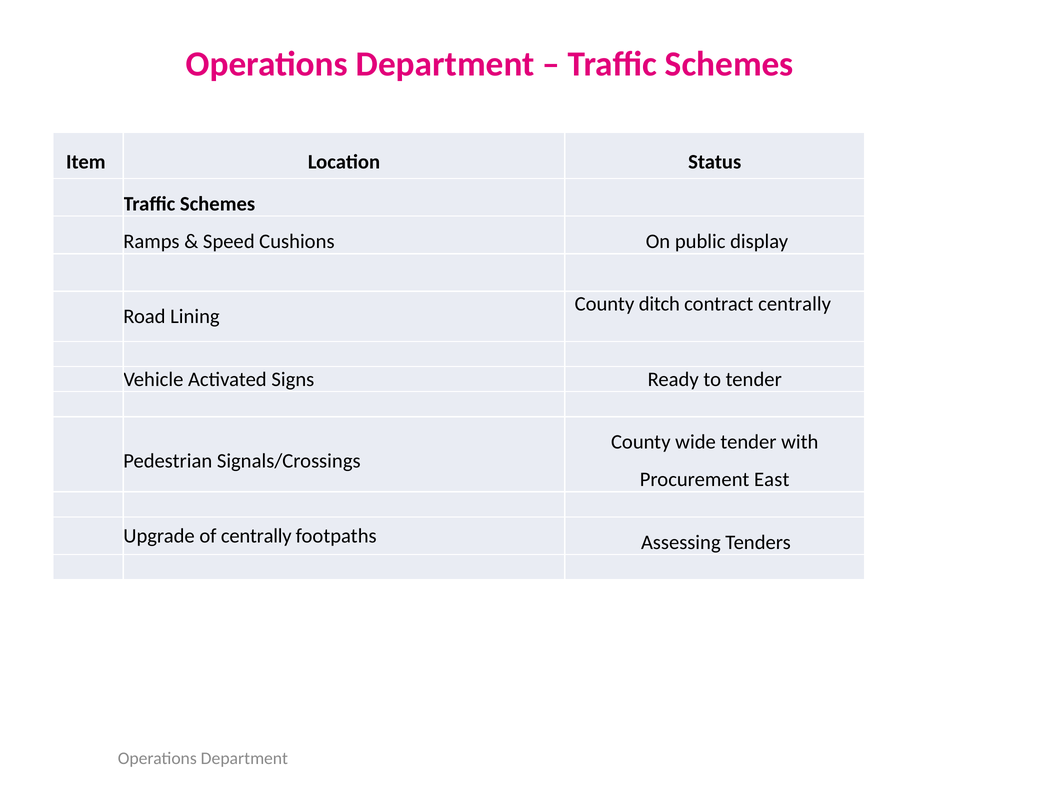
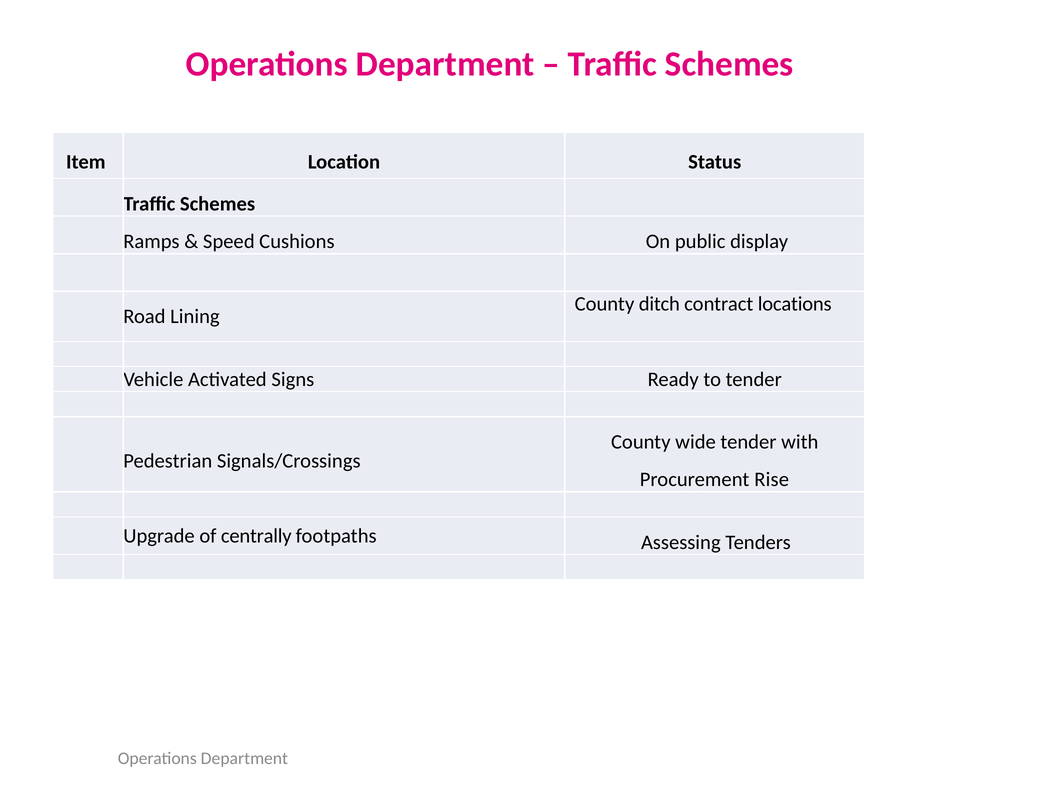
contract centrally: centrally -> locations (795, 304)
East: East -> Rise (772, 480)
